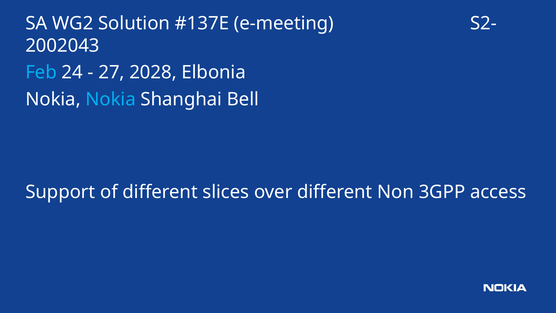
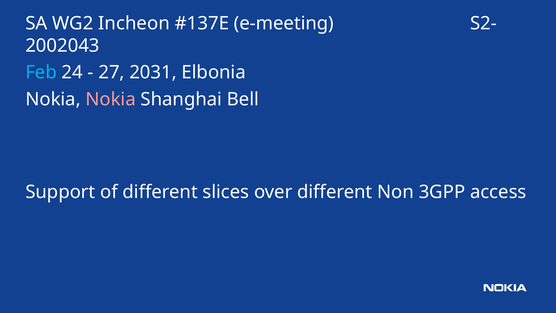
Solution: Solution -> Incheon (134, 23)
2028: 2028 -> 2031 (153, 72)
Nokia colour: light blue -> pink (111, 99)
